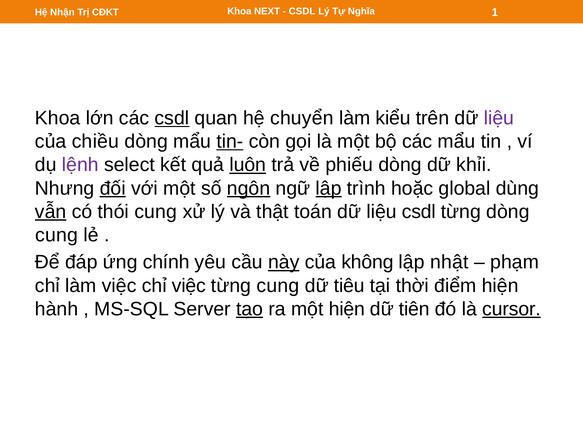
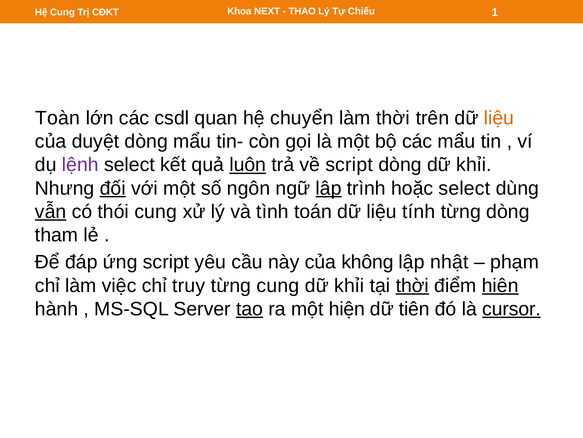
CSDL: CSDL -> THAO (302, 11)
Nghĩa: Nghĩa -> Chiếu (361, 11)
Hệ Nhận: Nhận -> Cung (62, 12)
Khoa: Khoa -> Toàn (58, 118)
csdl underline: present -> none (172, 118)
làm kiểu: kiểu -> thời (393, 118)
liệu colour: purple -> orange (499, 118)
chiều: chiều -> duyệt (95, 141)
tin- underline: present -> none (230, 141)
về phiếu: phiếu -> script (349, 165)
ngôn underline: present -> none (249, 188)
hoặc global: global -> select (464, 188)
thật: thật -> tình (272, 211)
liệu csdl: csdl -> tính (419, 211)
cung: cung -> tham (57, 235)
ứng chính: chính -> script (166, 262)
này underline: present -> none (284, 262)
chỉ việc: việc -> truy (189, 285)
tiêu: tiêu -> khỉi (349, 285)
thời underline: none -> present (412, 285)
hiện underline: none -> present (500, 285)
